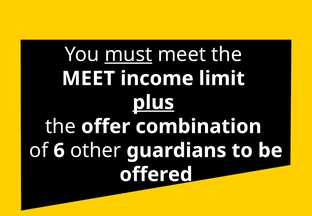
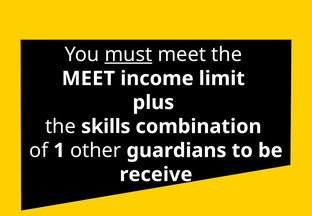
plus underline: present -> none (153, 103)
offer: offer -> skills (106, 127)
6: 6 -> 1 (59, 151)
offered: offered -> receive (156, 175)
